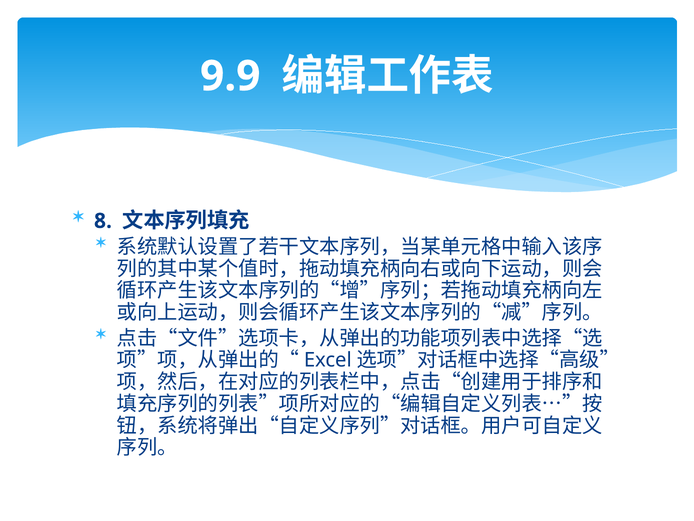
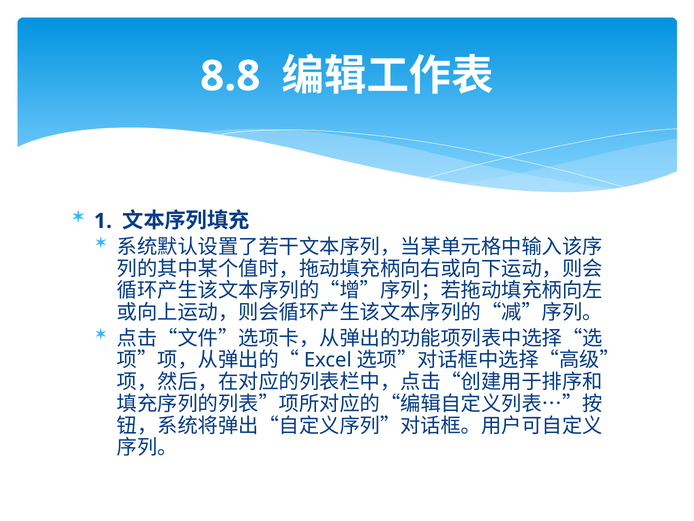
9.9: 9.9 -> 8.8 (230, 76)
8: 8 -> 1 (103, 221)
